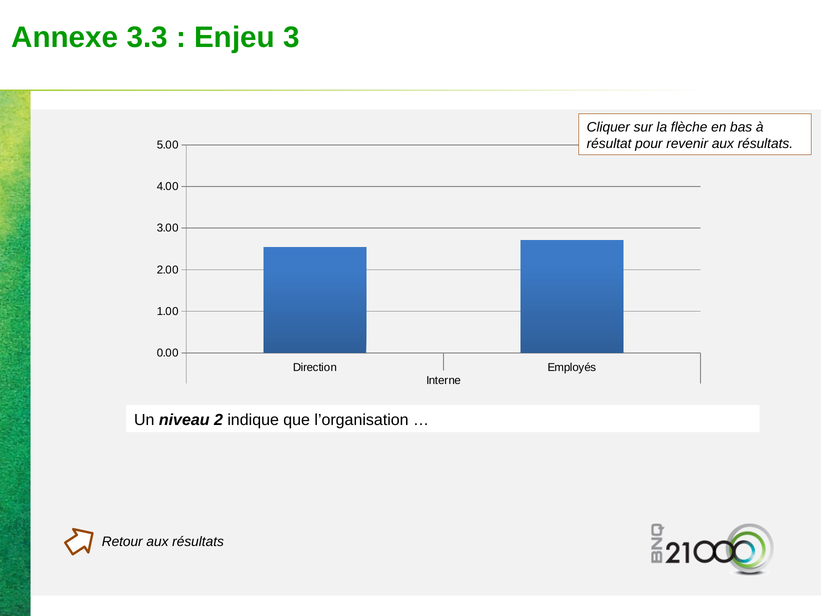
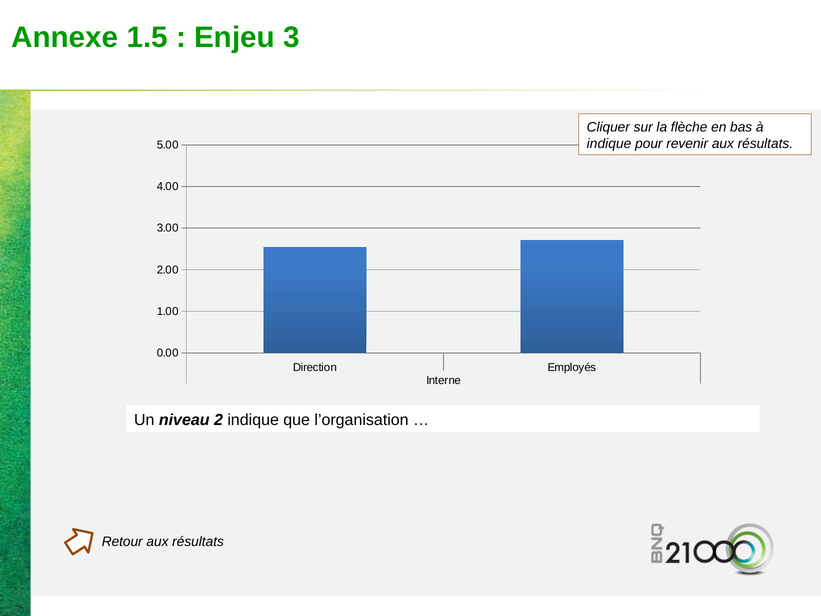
3.3: 3.3 -> 1.5 (147, 38)
résultat: résultat -> indique (609, 143)
